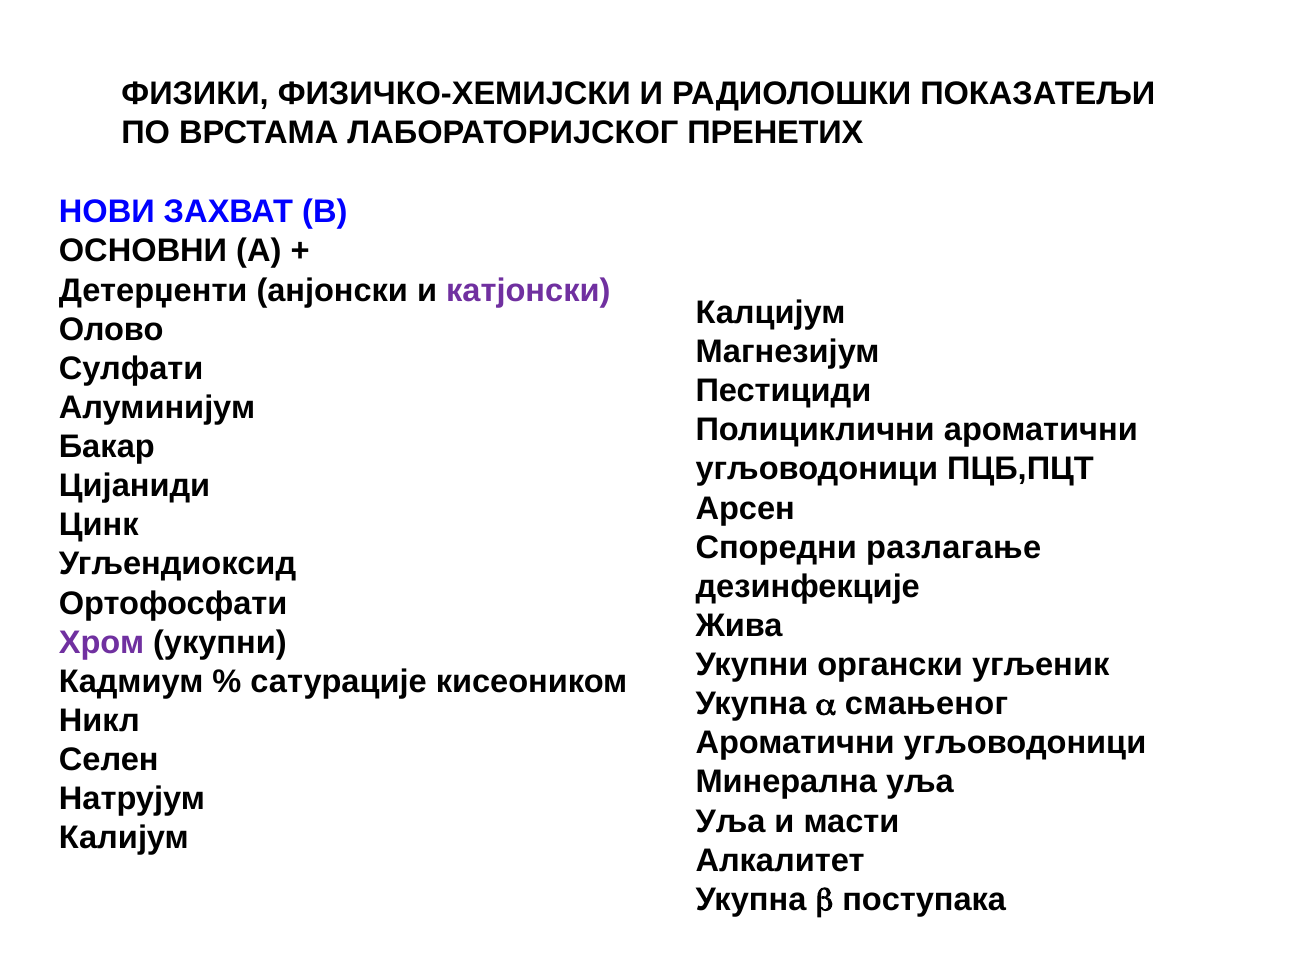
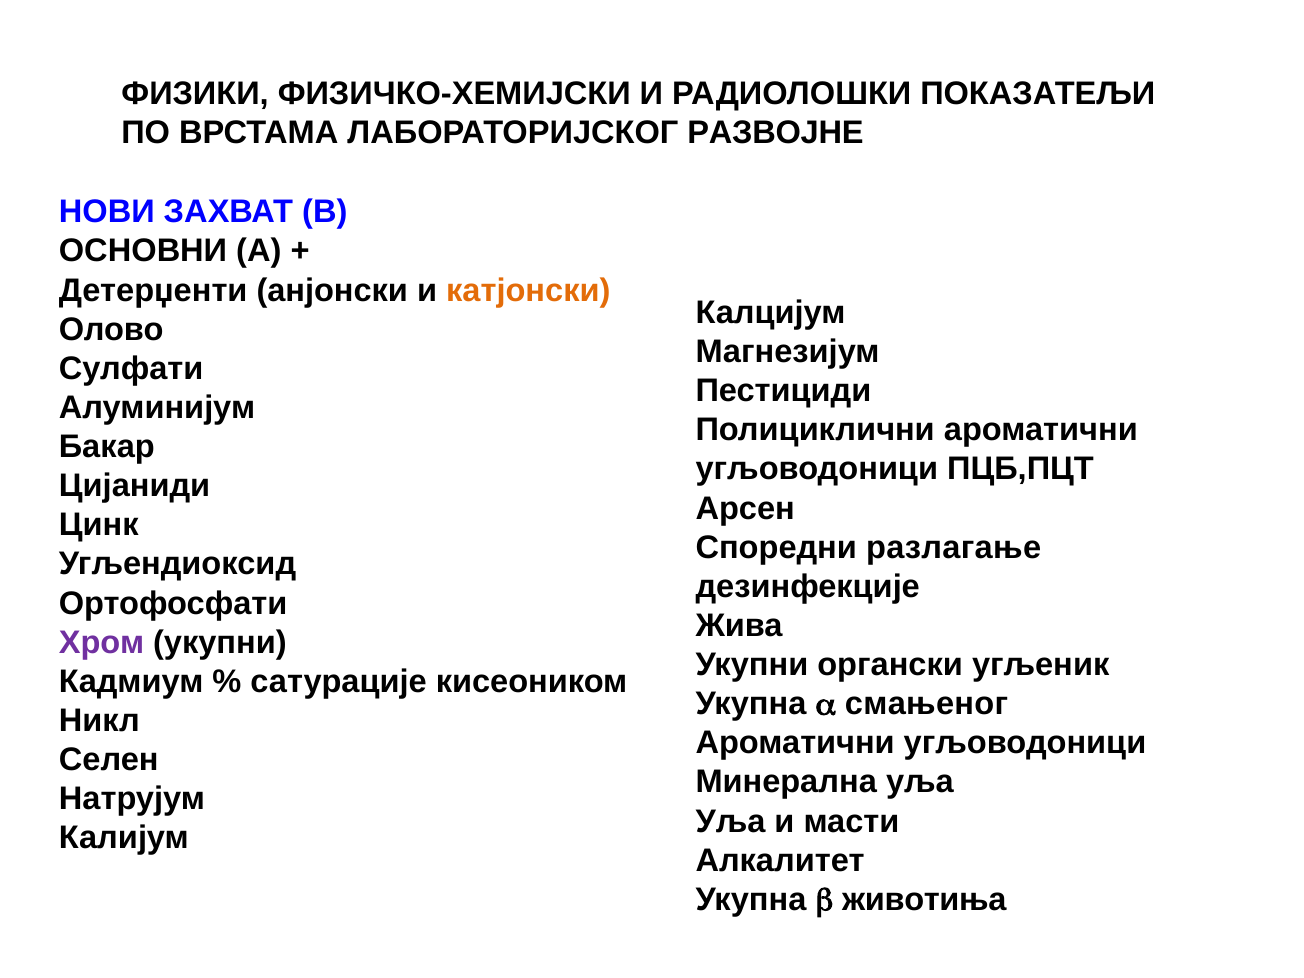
ПРЕНЕТИХ: ПРЕНЕТИХ -> РАЗВОЈНЕ (775, 133)
катјонски colour: purple -> orange (528, 290)
поступака: поступака -> животиња (924, 900)
